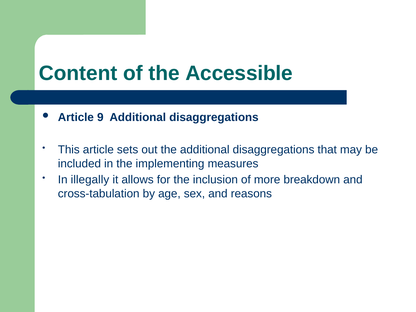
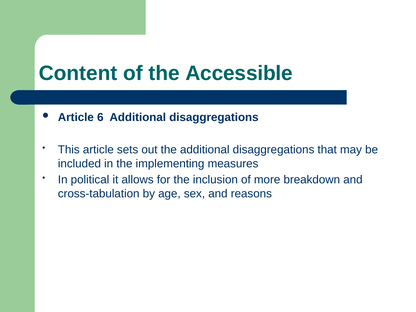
9: 9 -> 6 (100, 117)
illegally: illegally -> political (90, 180)
